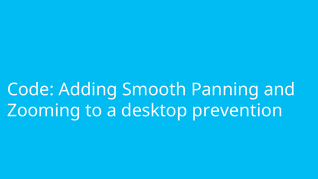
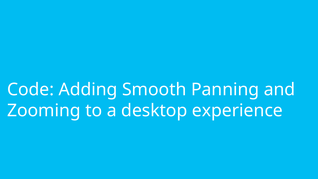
prevention: prevention -> experience (237, 111)
